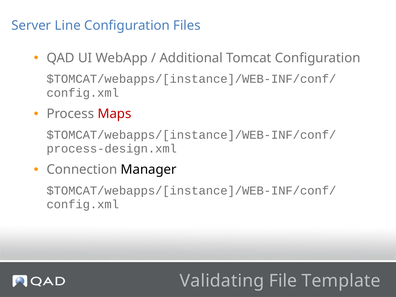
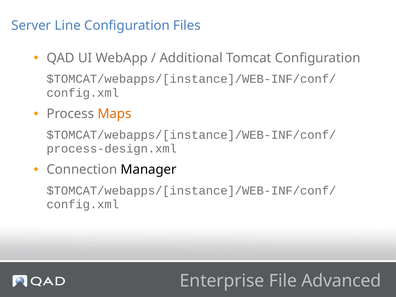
Maps colour: red -> orange (114, 114)
Validating: Validating -> Enterprise (222, 281)
Template: Template -> Advanced (341, 281)
